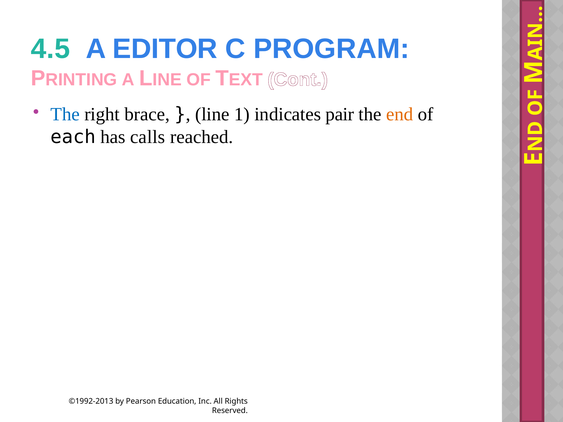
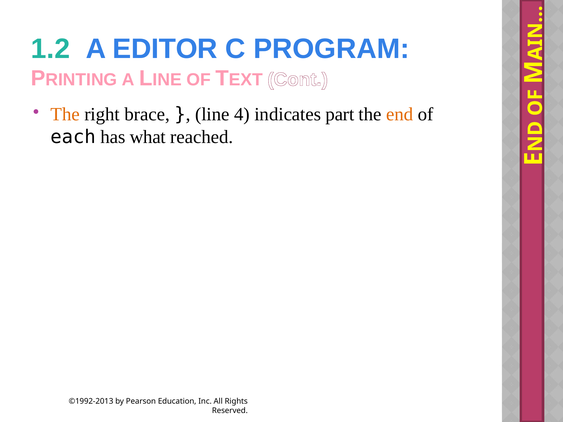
4.5: 4.5 -> 1.2 (51, 49)
The colour: blue -> orange (65, 114)
1: 1 -> 4 (242, 114)
pair: pair -> part (340, 114)
calls: calls -> what (148, 137)
